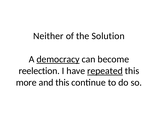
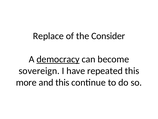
Neither: Neither -> Replace (48, 36)
Solution: Solution -> Consider (108, 36)
reelection: reelection -> sovereign (39, 71)
repeated underline: present -> none (105, 71)
